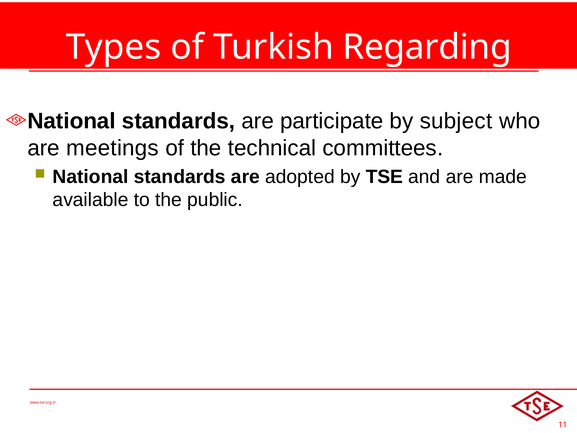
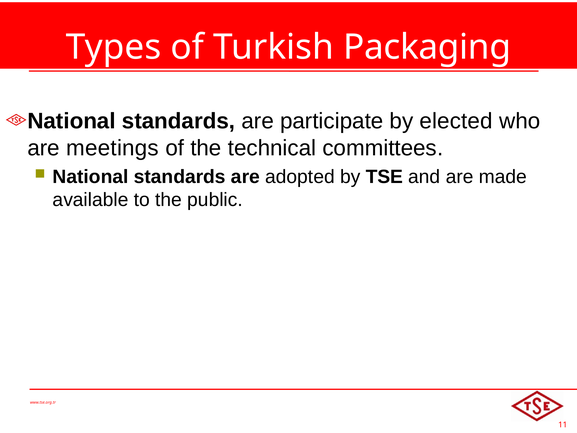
Regarding: Regarding -> Packaging (427, 47)
subject: subject -> elected (456, 121)
